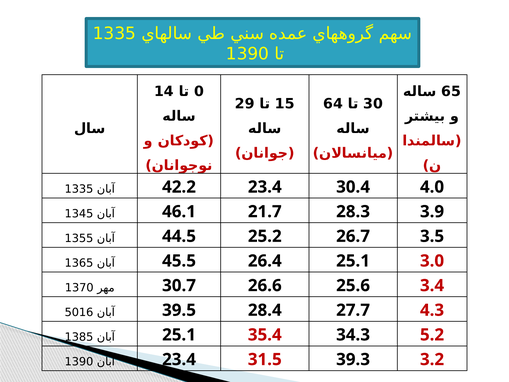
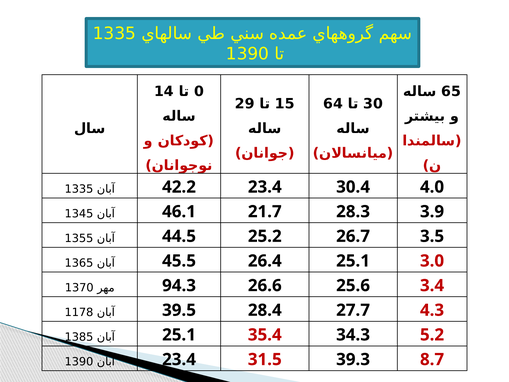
30.7: 30.7 -> 94.3 (179, 285)
5016: 5016 -> 1178 (79, 312)
3.2: 3.2 -> 8.7 (432, 359)
